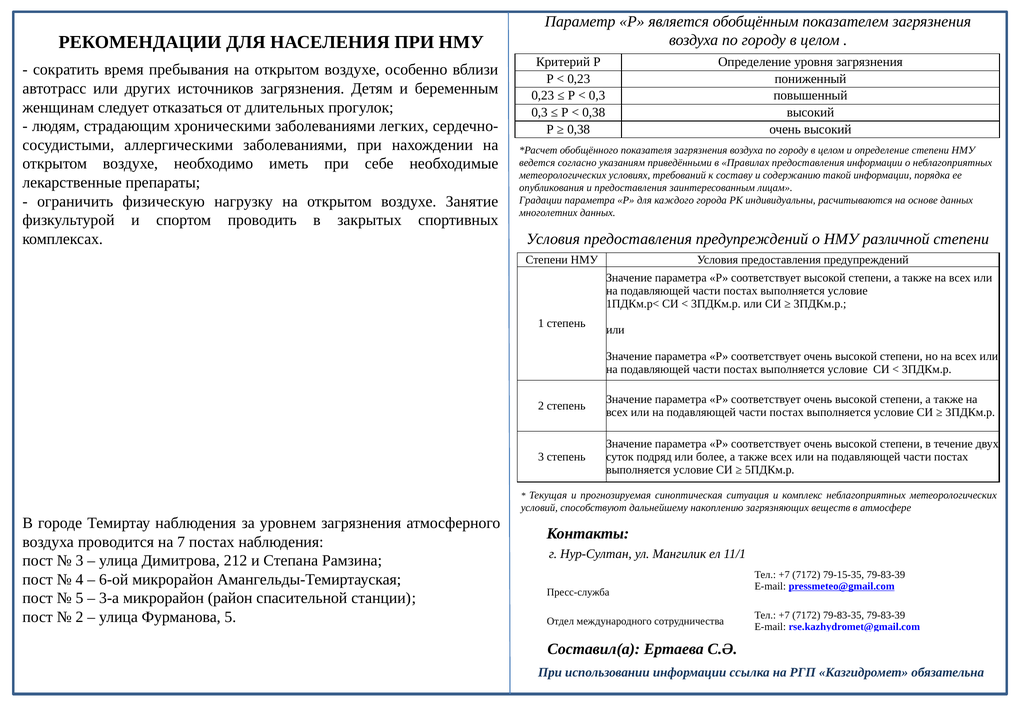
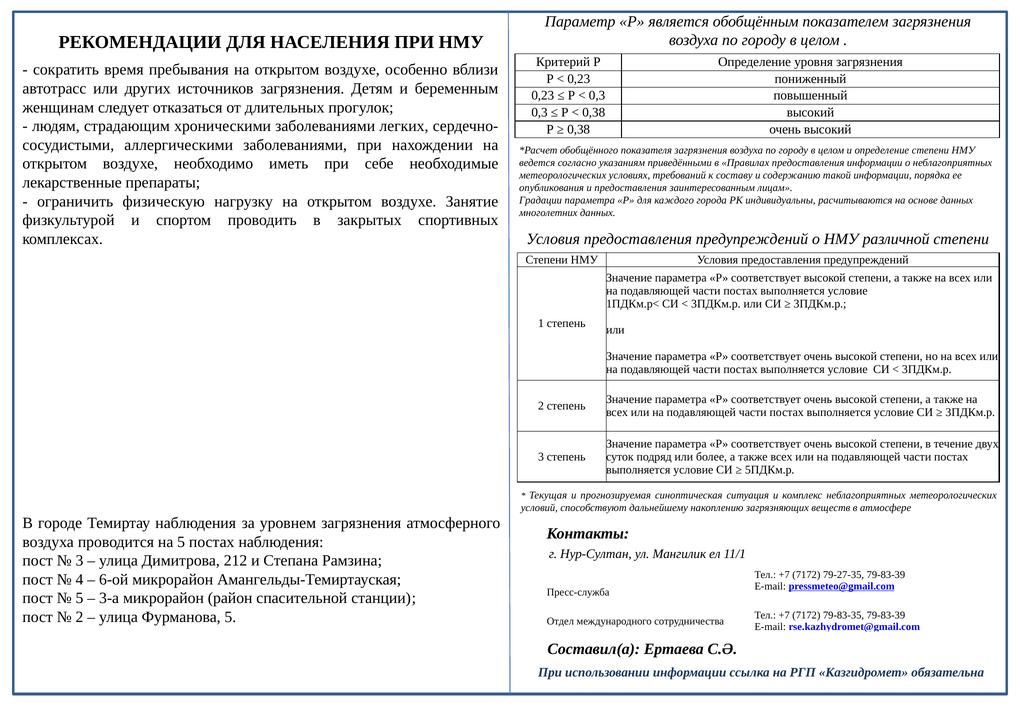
на 7: 7 -> 5 (181, 542)
79-15-35: 79-15-35 -> 79-27-35 (844, 575)
